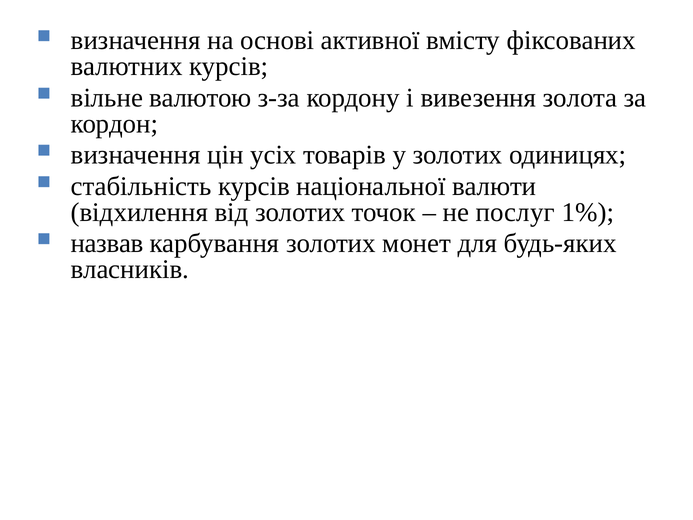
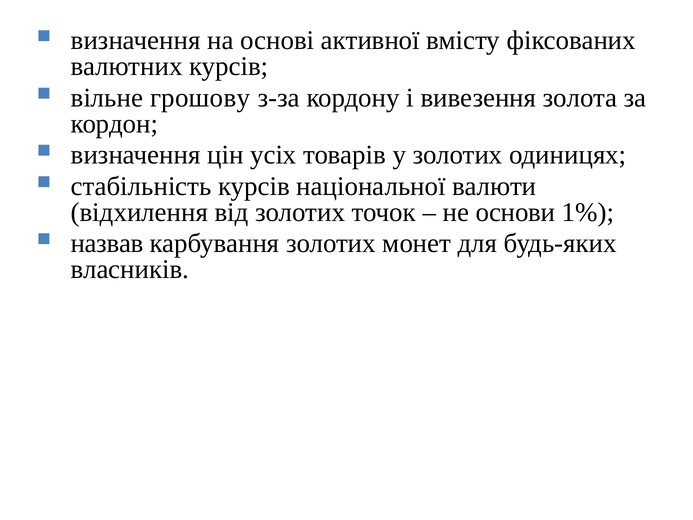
валютою: валютою -> грошову (200, 98)
послуг: послуг -> основи (516, 212)
